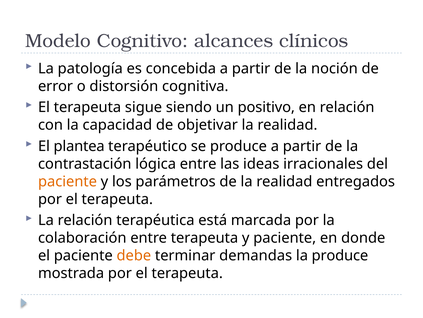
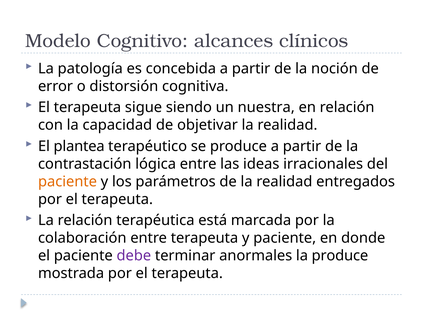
positivo: positivo -> nuestra (266, 107)
debe colour: orange -> purple (134, 255)
demandas: demandas -> anormales (256, 255)
